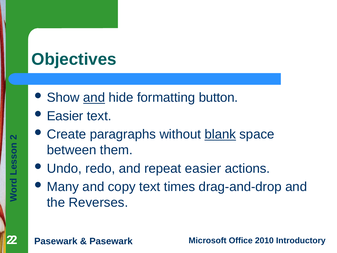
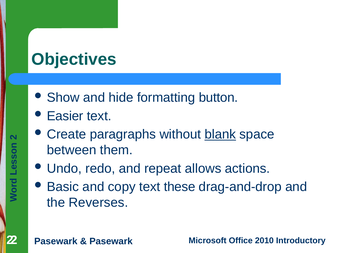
and underline: present -> none (94, 98)
repeat easier: easier -> allows (203, 168)
Many: Many -> Basic (63, 187)
times: times -> these (180, 187)
